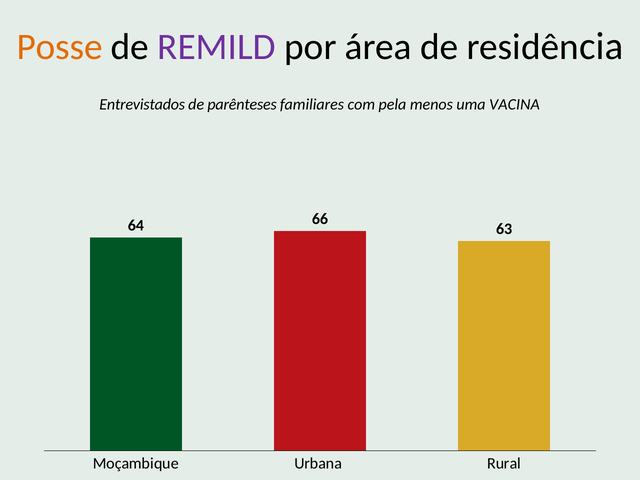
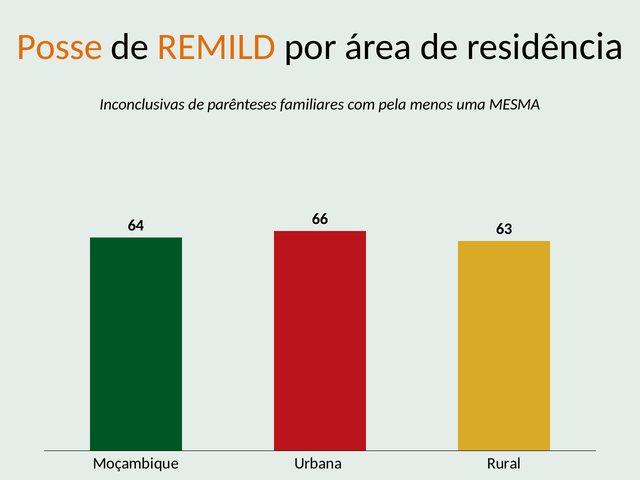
REMILD colour: purple -> orange (217, 47)
Entrevistados: Entrevistados -> Inconclusivas (142, 105)
VACINA: VACINA -> MESMA (515, 105)
